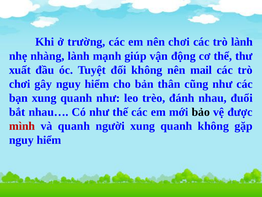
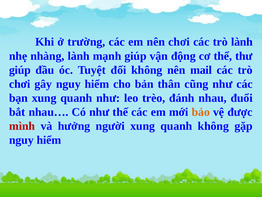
xuất: xuất -> giúp (20, 70)
bảo colour: black -> orange (201, 112)
và quanh: quanh -> hưởng (74, 126)
